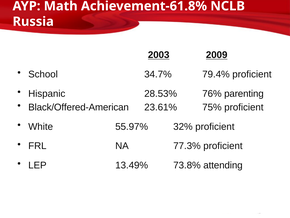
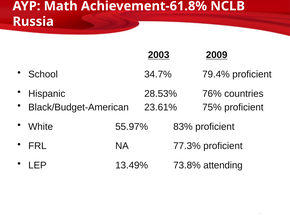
parenting: parenting -> countries (244, 93)
Black/Offered-American: Black/Offered-American -> Black/Budget-American (79, 107)
32%: 32% -> 83% (183, 126)
